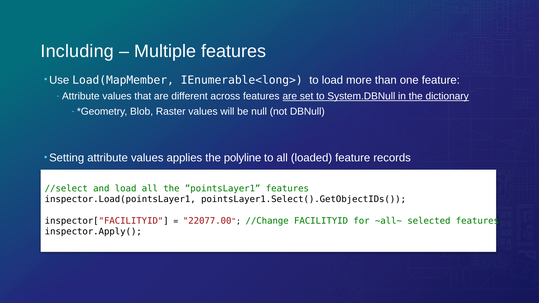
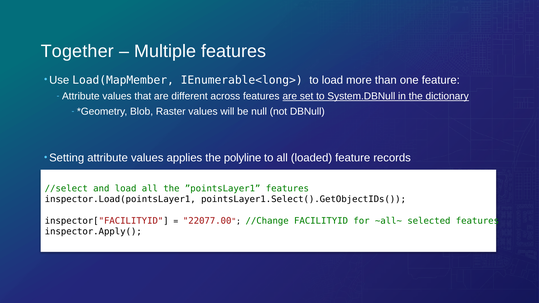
Including: Including -> Together (77, 51)
